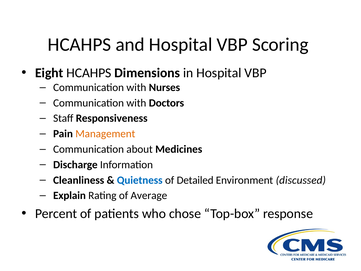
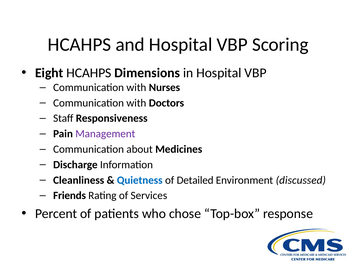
Management colour: orange -> purple (105, 134)
Explain: Explain -> Friends (70, 195)
Average: Average -> Services (149, 195)
